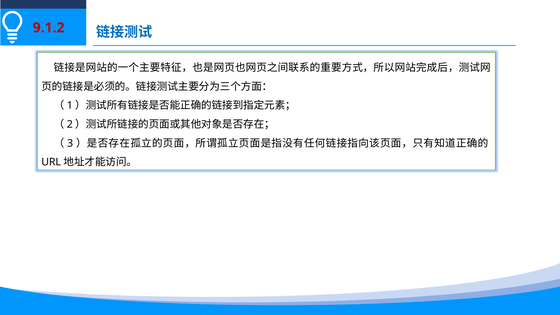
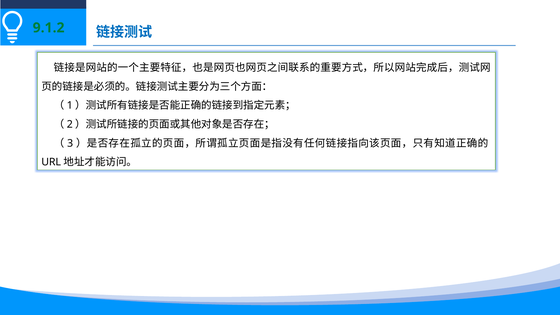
9.1.2 colour: red -> green (49, 28)
